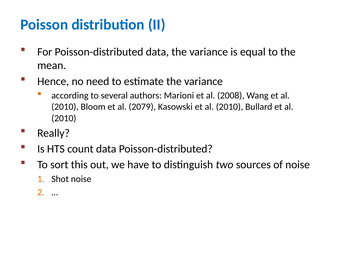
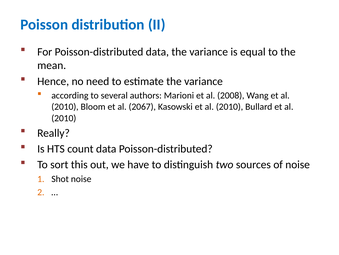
2079: 2079 -> 2067 (142, 107)
